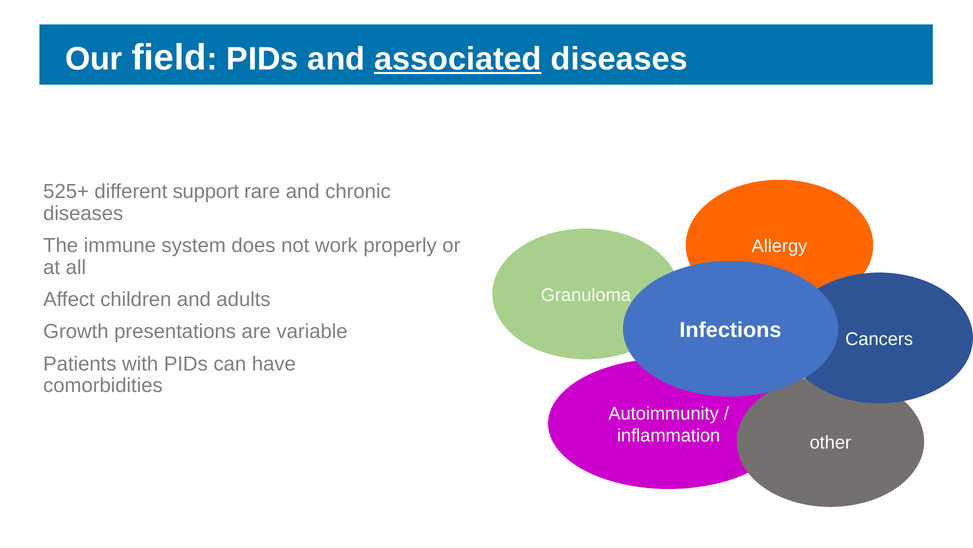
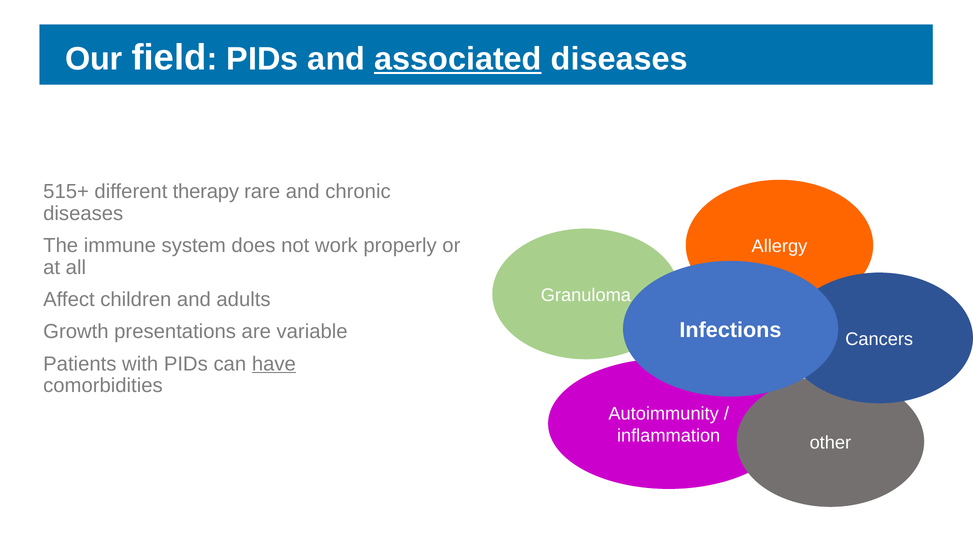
525+: 525+ -> 515+ (66, 191)
support: support -> therapy (206, 191)
have underline: none -> present (274, 363)
